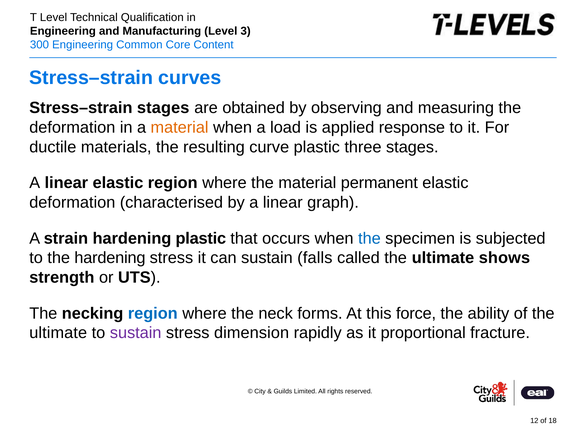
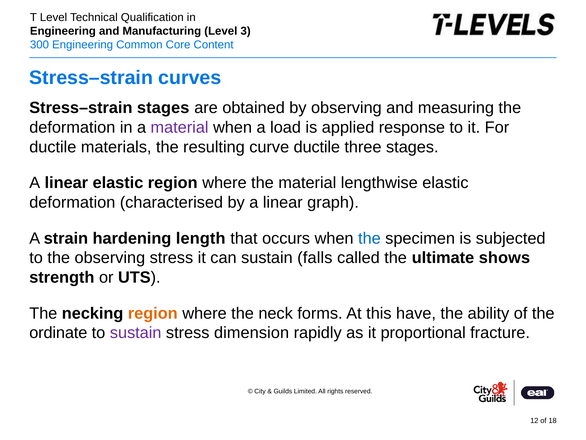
material colour: orange -> purple (180, 127)
curve plastic: plastic -> ductile (317, 147)
permanent: permanent -> lengthwise (379, 183)
hardening plastic: plastic -> length (201, 238)
the hardening: hardening -> observing (110, 258)
region colour: blue -> orange (153, 313)
force: force -> have (416, 313)
ultimate: ultimate -> ordinate (58, 333)
